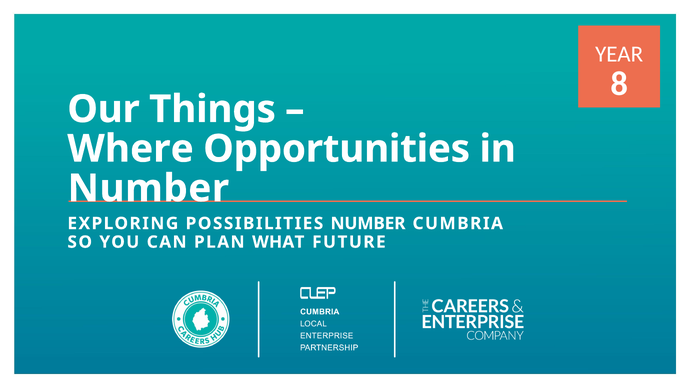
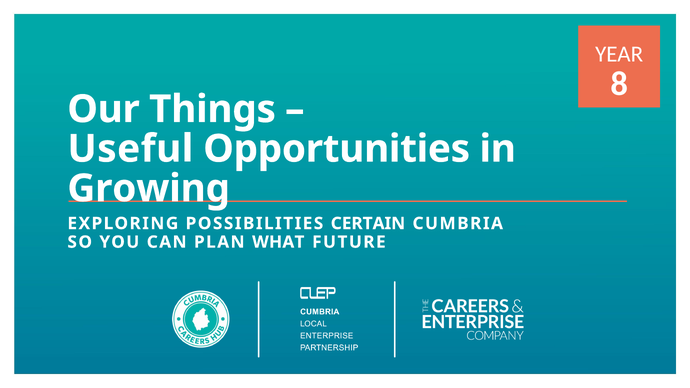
Where: Where -> Useful (130, 149)
Number: Number -> Growing (149, 189)
POSSIBILITIES NUMBER: NUMBER -> CERTAIN (368, 224)
